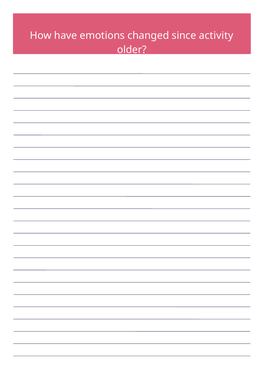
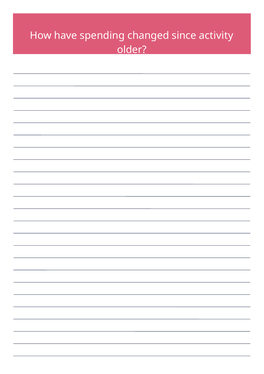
emotions: emotions -> spending (102, 35)
